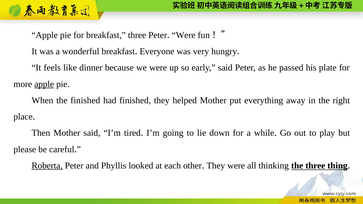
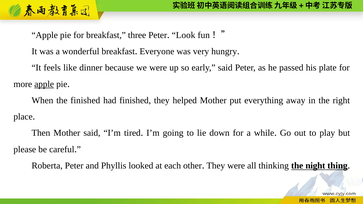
Were: Were -> Look (184, 35)
Roberta underline: present -> none (47, 166)
the three: three -> night (315, 166)
